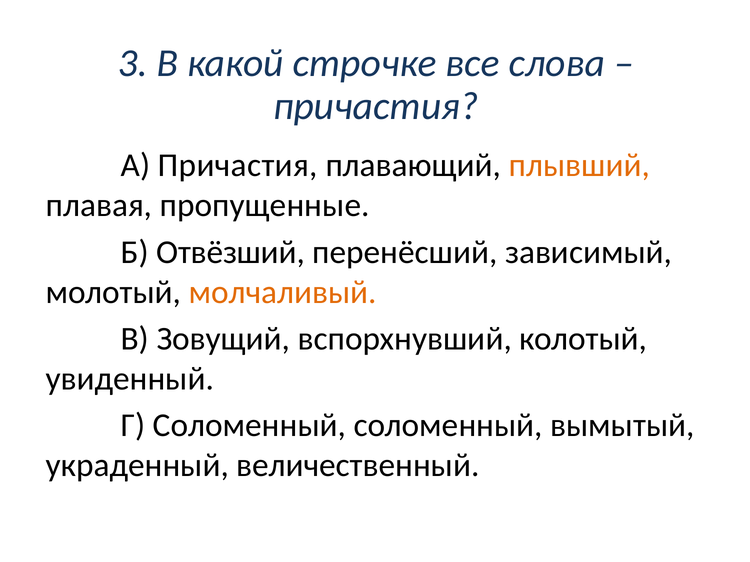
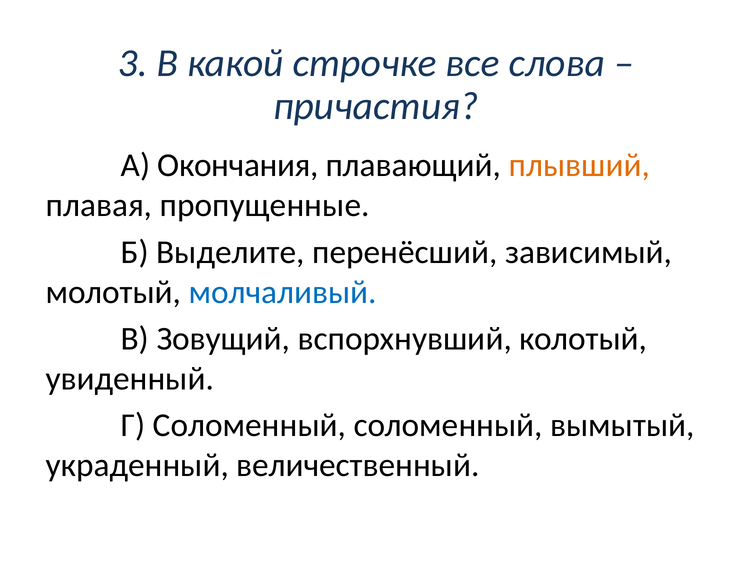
А Причастия: Причастия -> Окончания (238, 166)
Отвёзший: Отвёзший -> Выделите (231, 252)
молчаливый colour: orange -> blue (283, 292)
